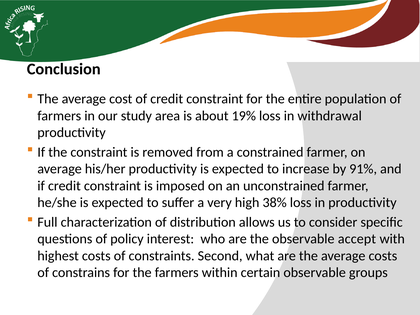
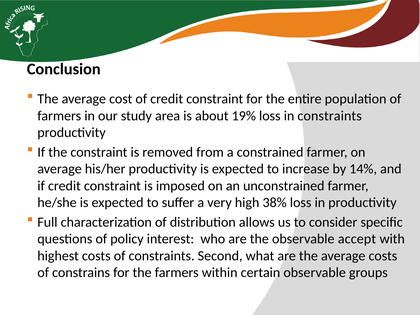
in withdrawal: withdrawal -> constraints (330, 116)
91%: 91% -> 14% (363, 169)
